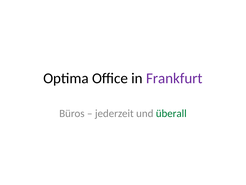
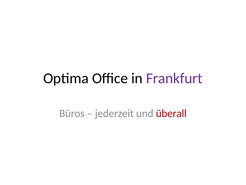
überall colour: green -> red (171, 113)
